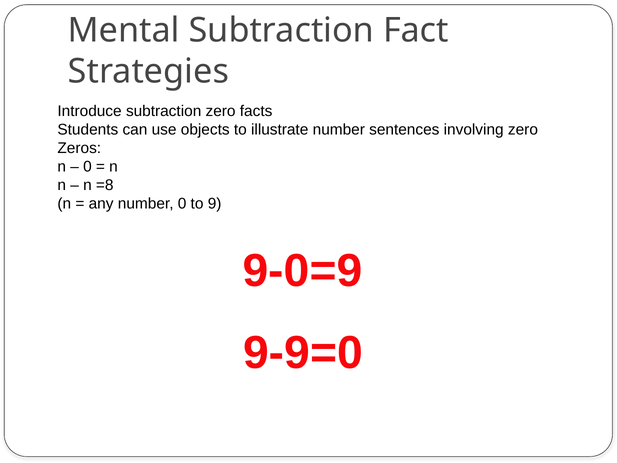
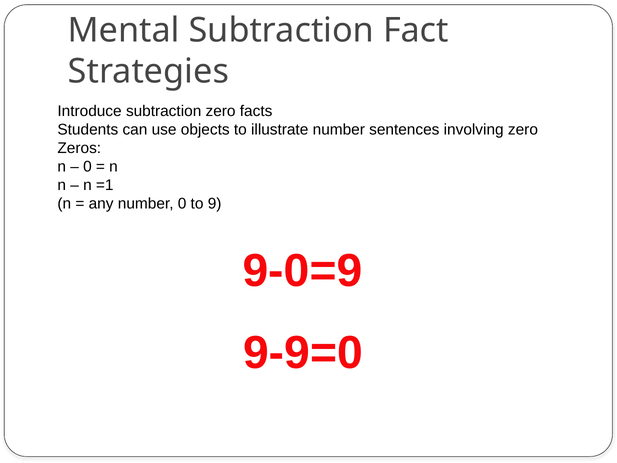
=8: =8 -> =1 (105, 185)
